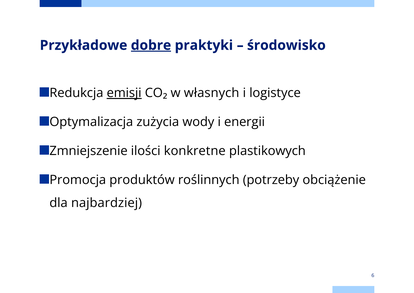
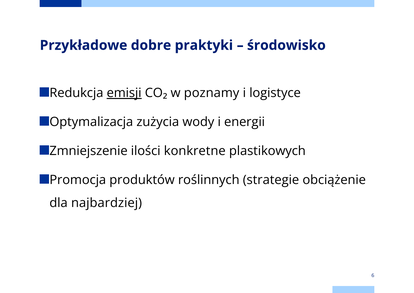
dobre underline: present -> none (151, 45)
własnych: własnych -> poznamy (212, 93)
potrzeby: potrzeby -> strategie (271, 180)
